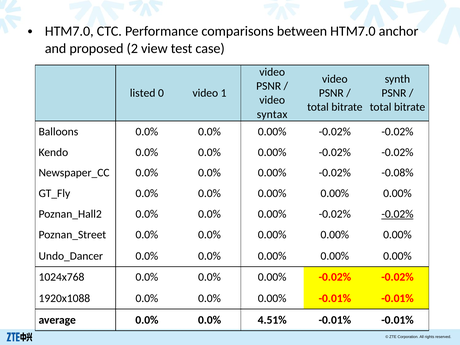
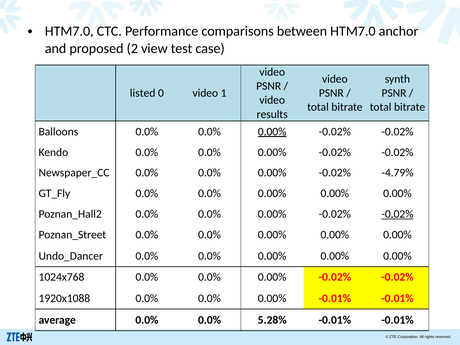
syntax: syntax -> results (272, 114)
0.00% underline: none -> present (272, 132)
-0.08%: -0.08% -> -4.79% (397, 173)
4.51%: 4.51% -> 5.28% (272, 320)
